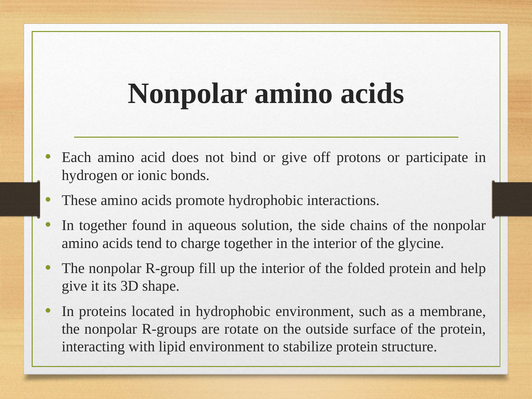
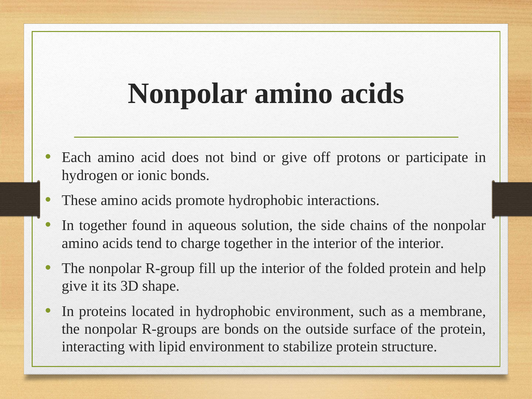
of the glycine: glycine -> interior (421, 243)
are rotate: rotate -> bonds (242, 329)
